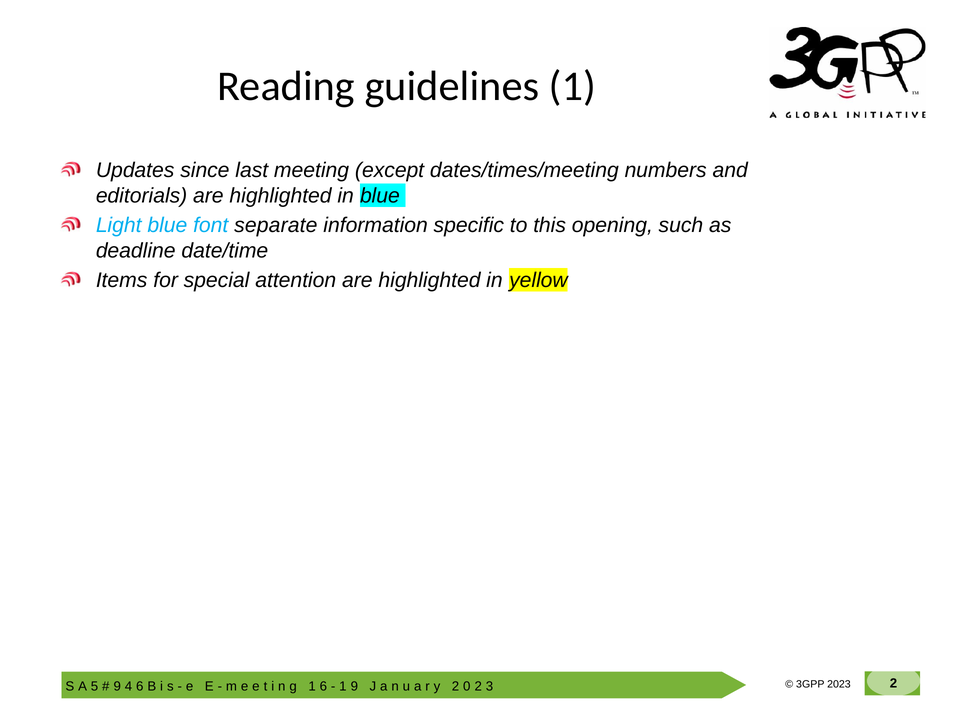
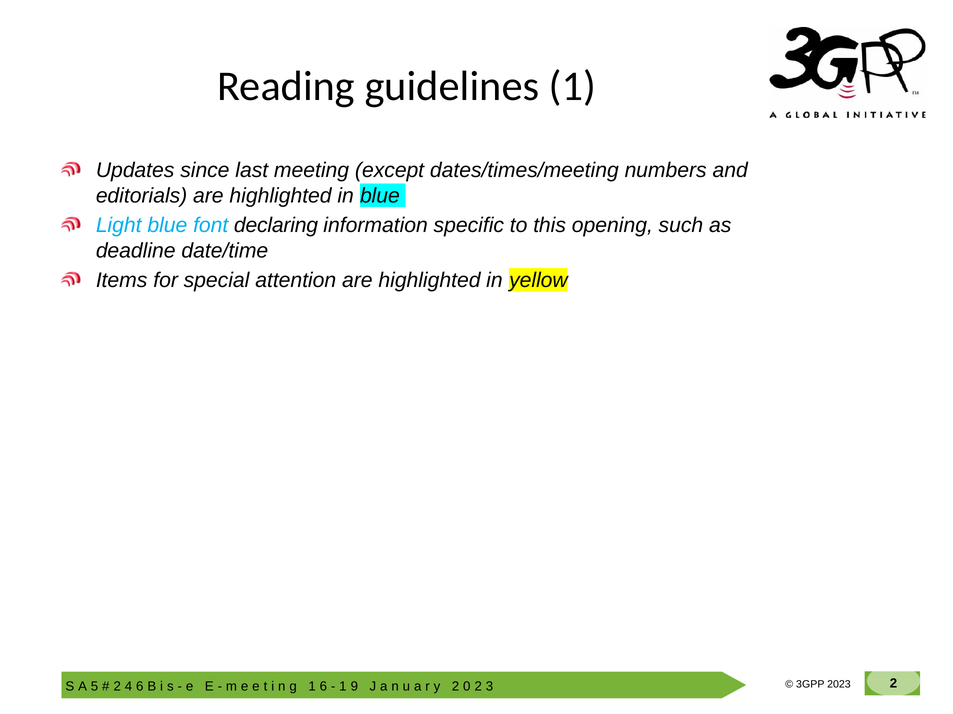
separate: separate -> declaring (276, 226)
9: 9 -> 2 (117, 687)
